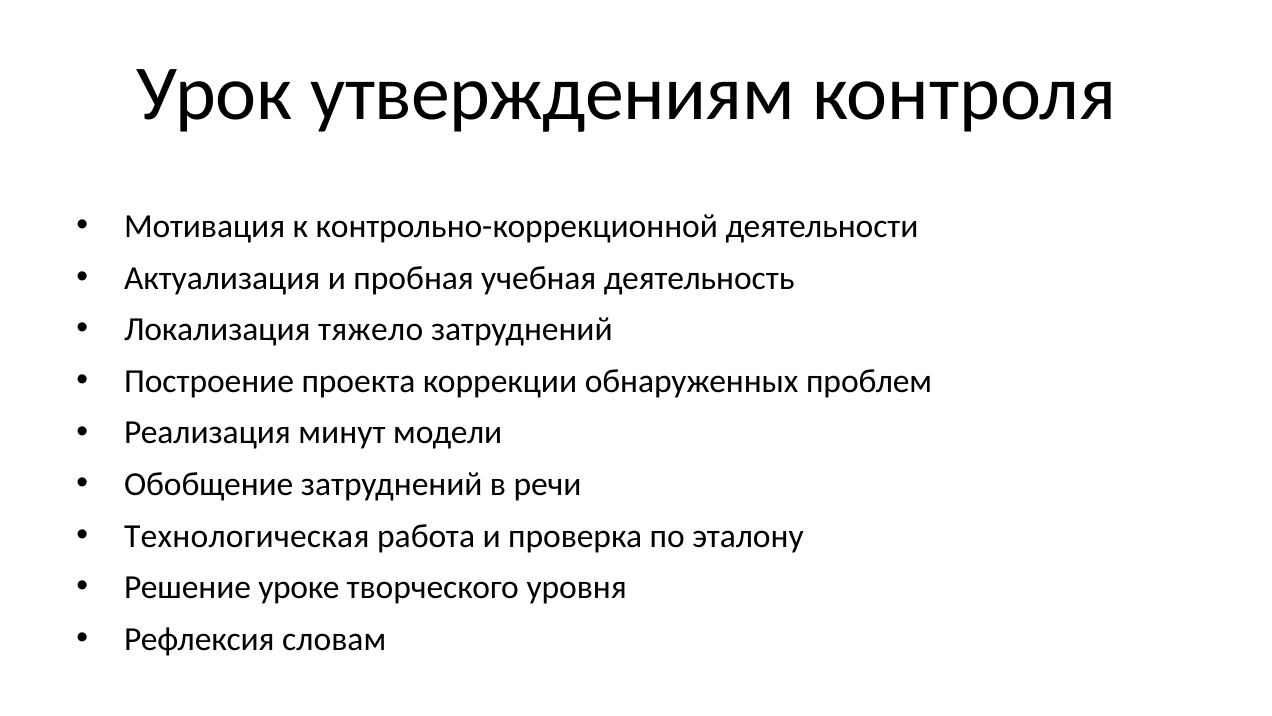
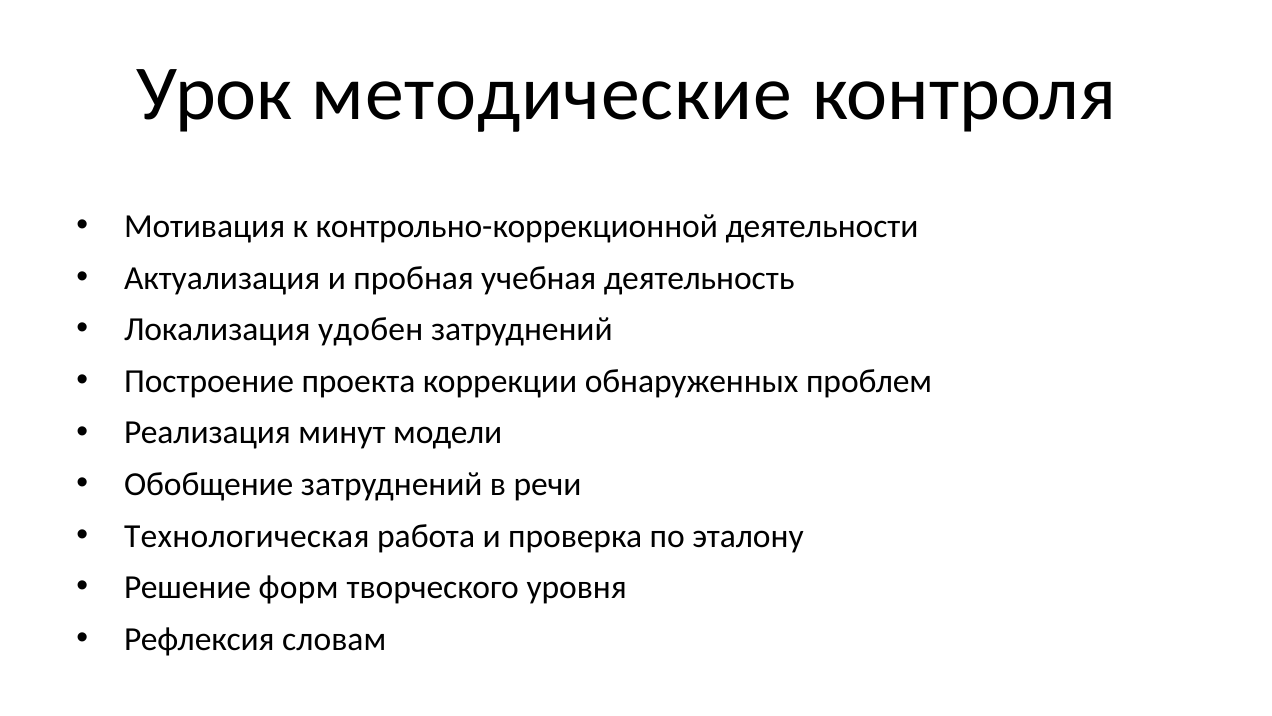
утверждениям: утверждениям -> методические (552, 94)
тяжело: тяжело -> удобен (371, 329)
уроке: уроке -> форм (299, 587)
